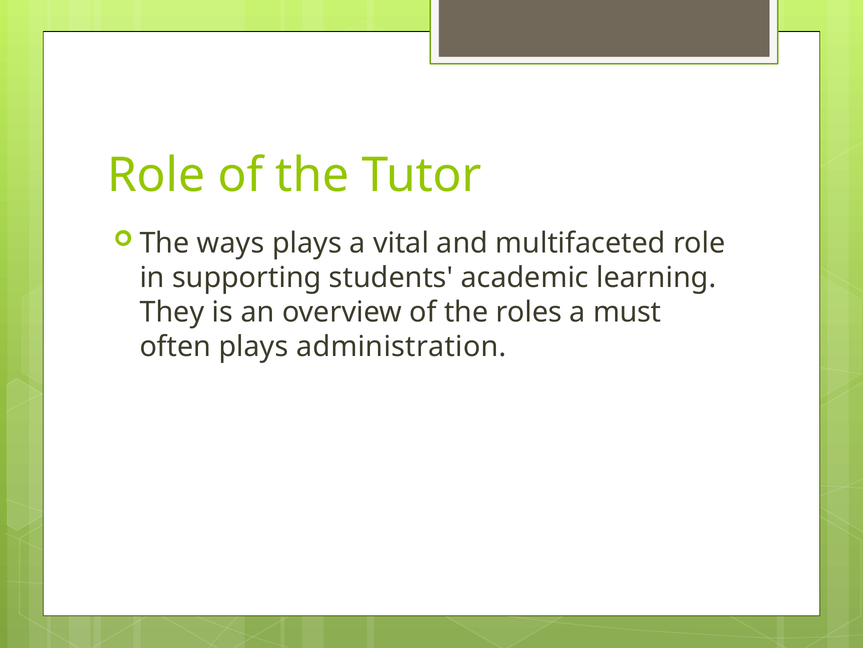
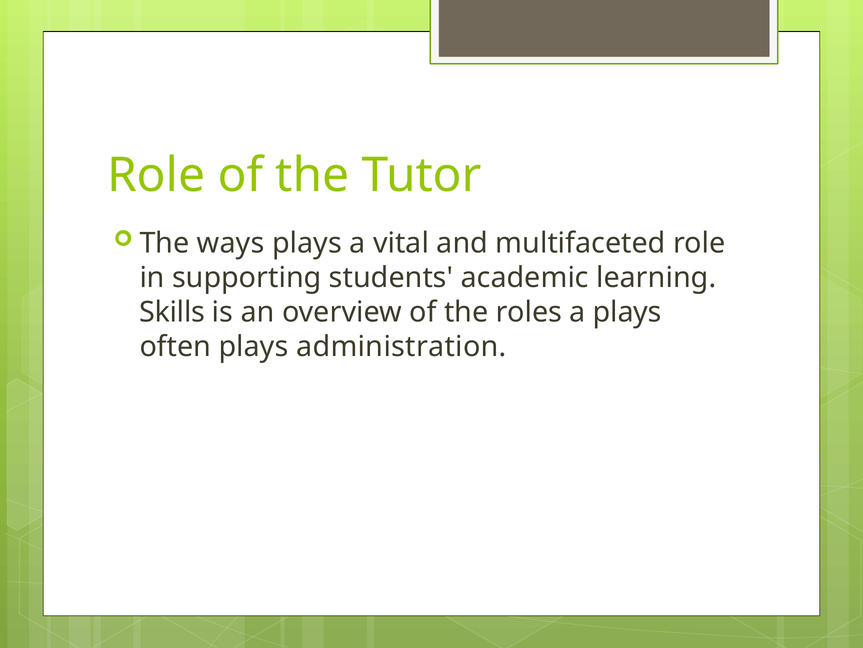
They: They -> Skills (172, 312)
a must: must -> plays (627, 312)
